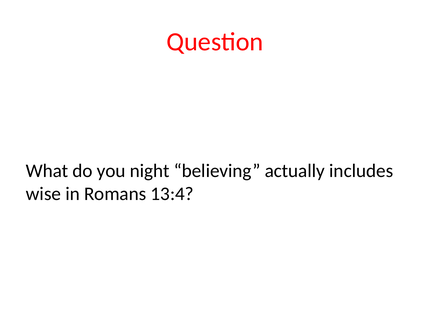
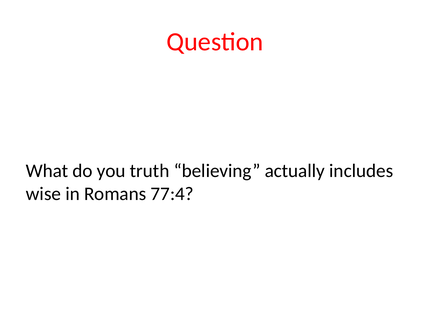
night: night -> truth (150, 171)
13:4: 13:4 -> 77:4 (172, 193)
